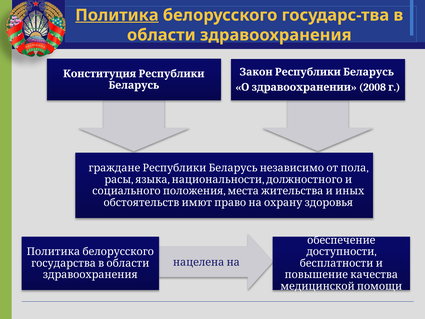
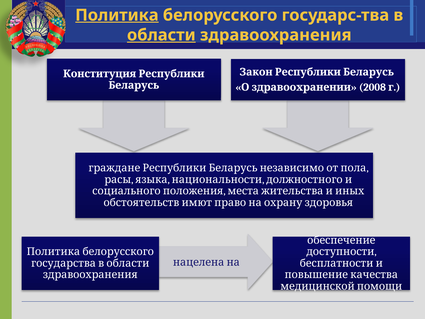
области underline: none -> present (161, 35)
